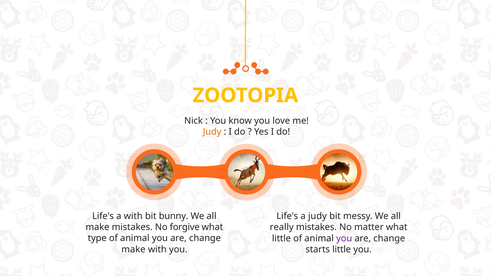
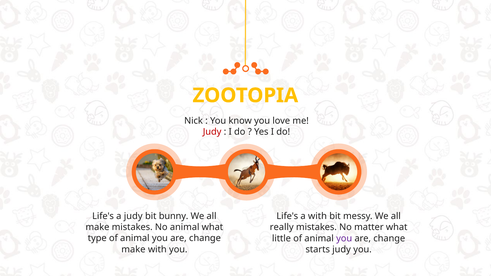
Judy colour: orange -> red (212, 132)
a with: with -> judy (133, 216)
a judy: judy -> with (317, 216)
No forgive: forgive -> animal (185, 227)
starts little: little -> judy (342, 250)
